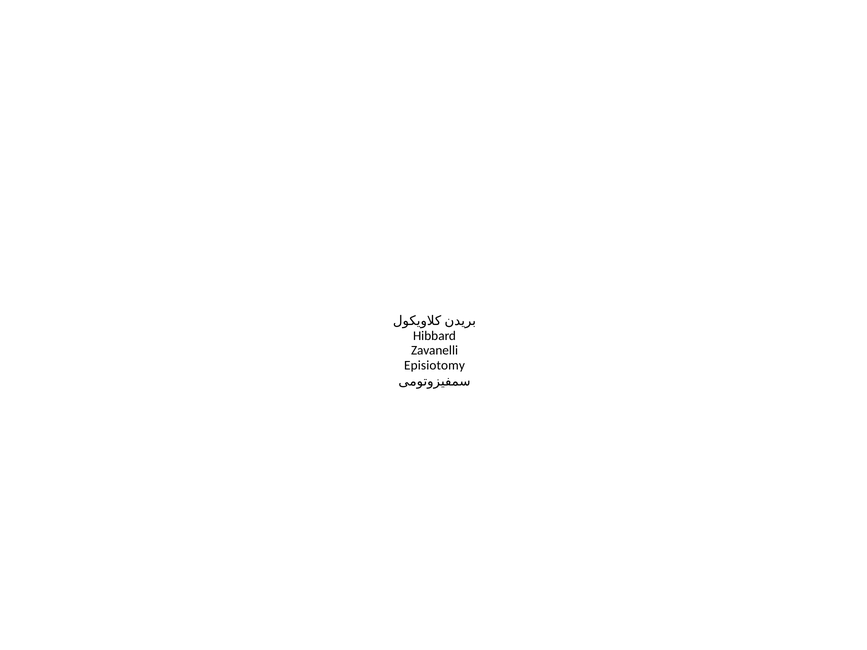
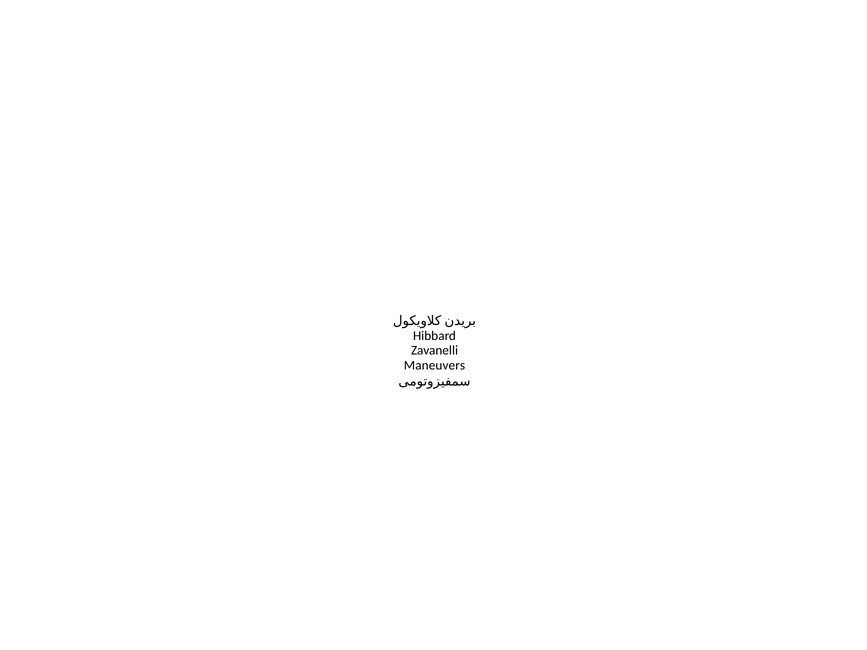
Episiotomy: Episiotomy -> Maneuvers (435, 365)
